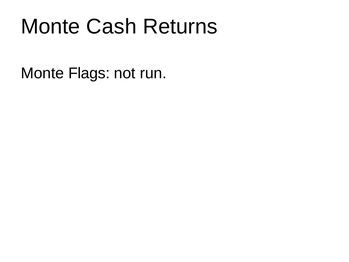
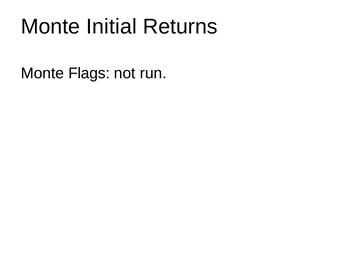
Cash: Cash -> Initial (111, 26)
